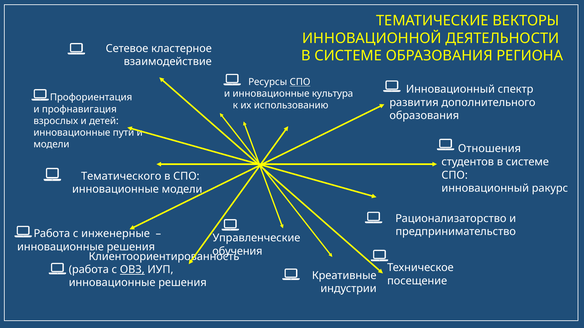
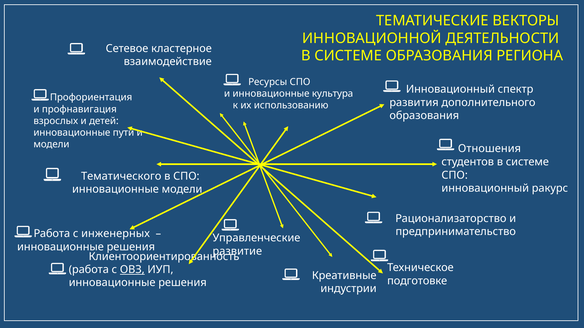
СПО underline: present -> none (300, 82)
инженерные: инженерные -> инженерных (116, 234)
обучения: обучения -> развитие (237, 252)
посещение: посещение -> подготовке (417, 281)
